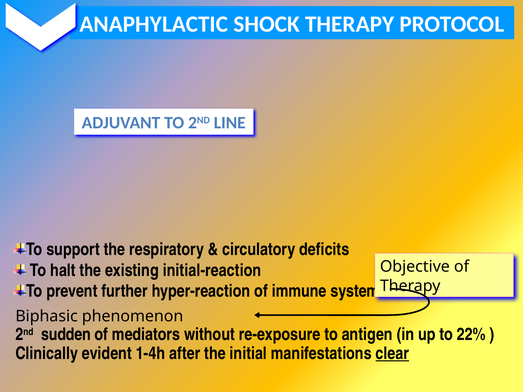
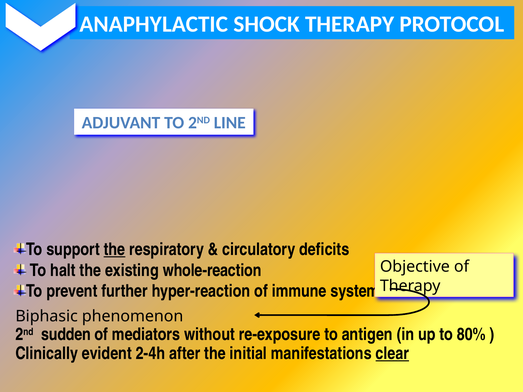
the underline: none -> present (114, 250)
initial-reaction: initial-reaction -> whole-reaction (212, 271)
22%: 22% -> 80% (471, 335)
1-4h: 1-4h -> 2-4h (150, 354)
